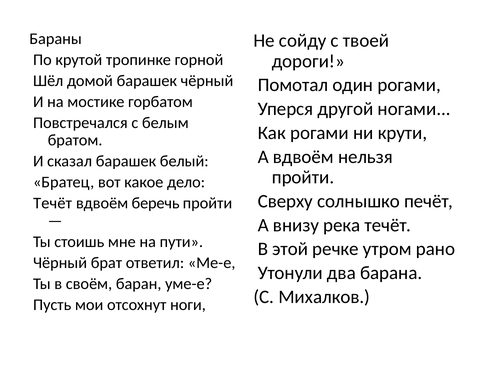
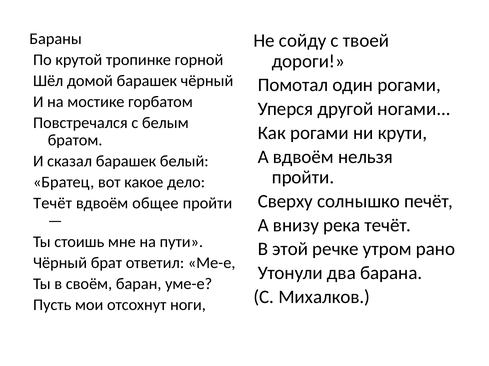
беречь: беречь -> общее (155, 204)
